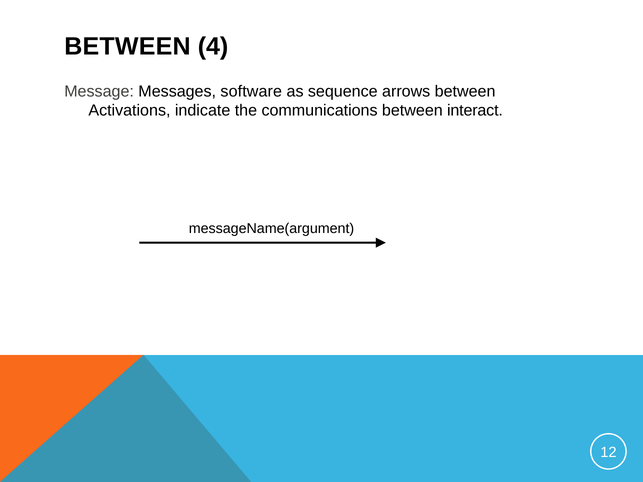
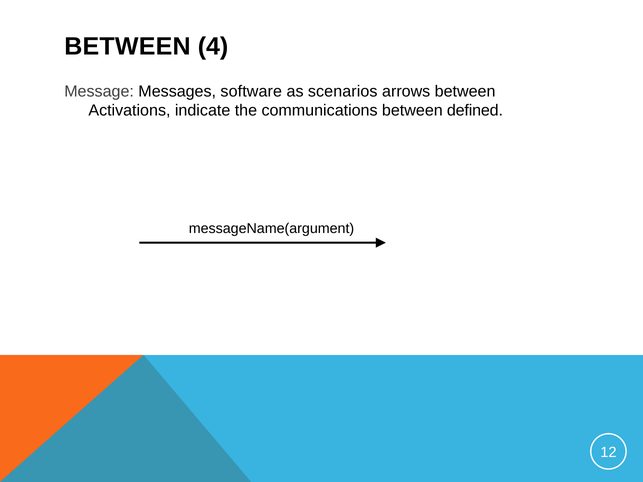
sequence: sequence -> scenarios (343, 91)
interact: interact -> defined (475, 111)
